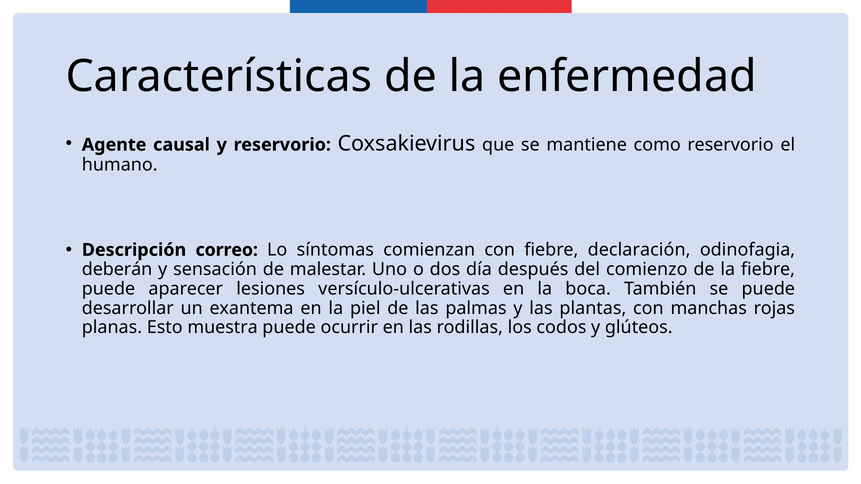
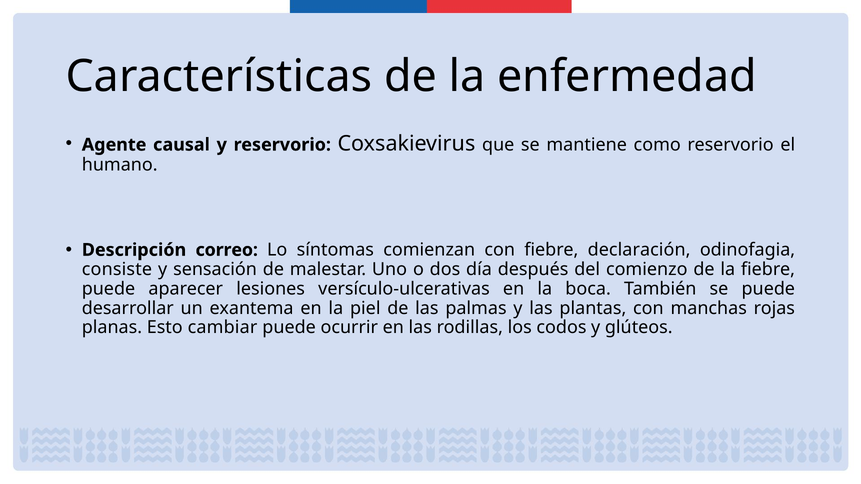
deberán: deberán -> consiste (117, 270)
muestra: muestra -> cambiar (222, 328)
